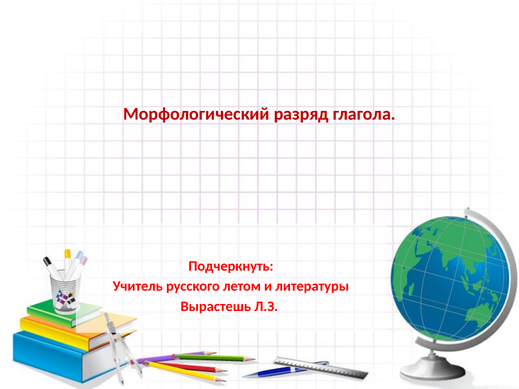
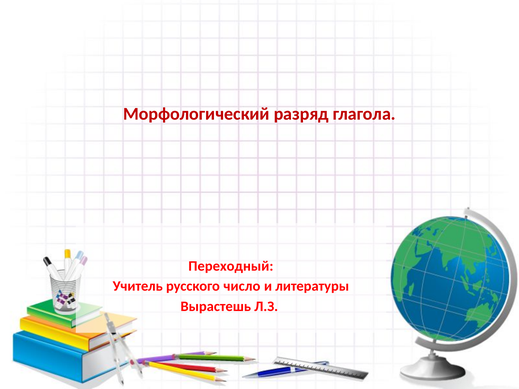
Подчеркнуть: Подчеркнуть -> Переходный (231, 266)
летом: летом -> число (242, 286)
